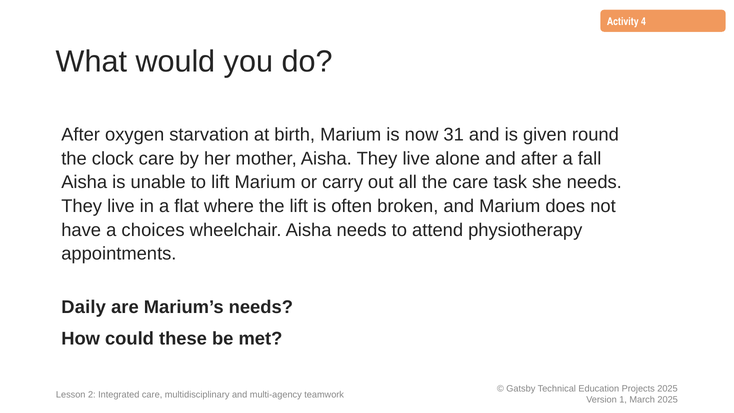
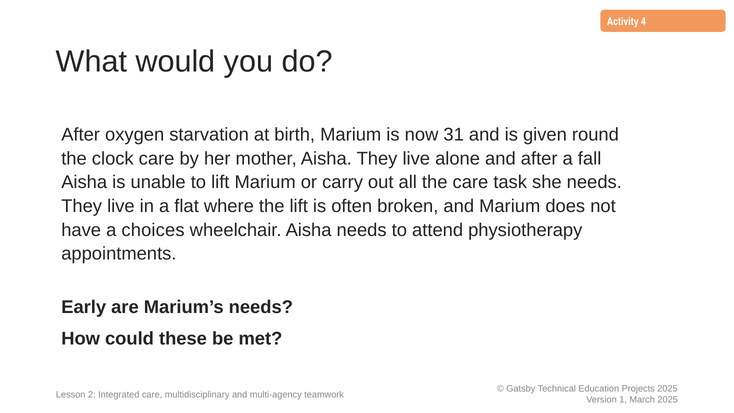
Daily: Daily -> Early (84, 307)
